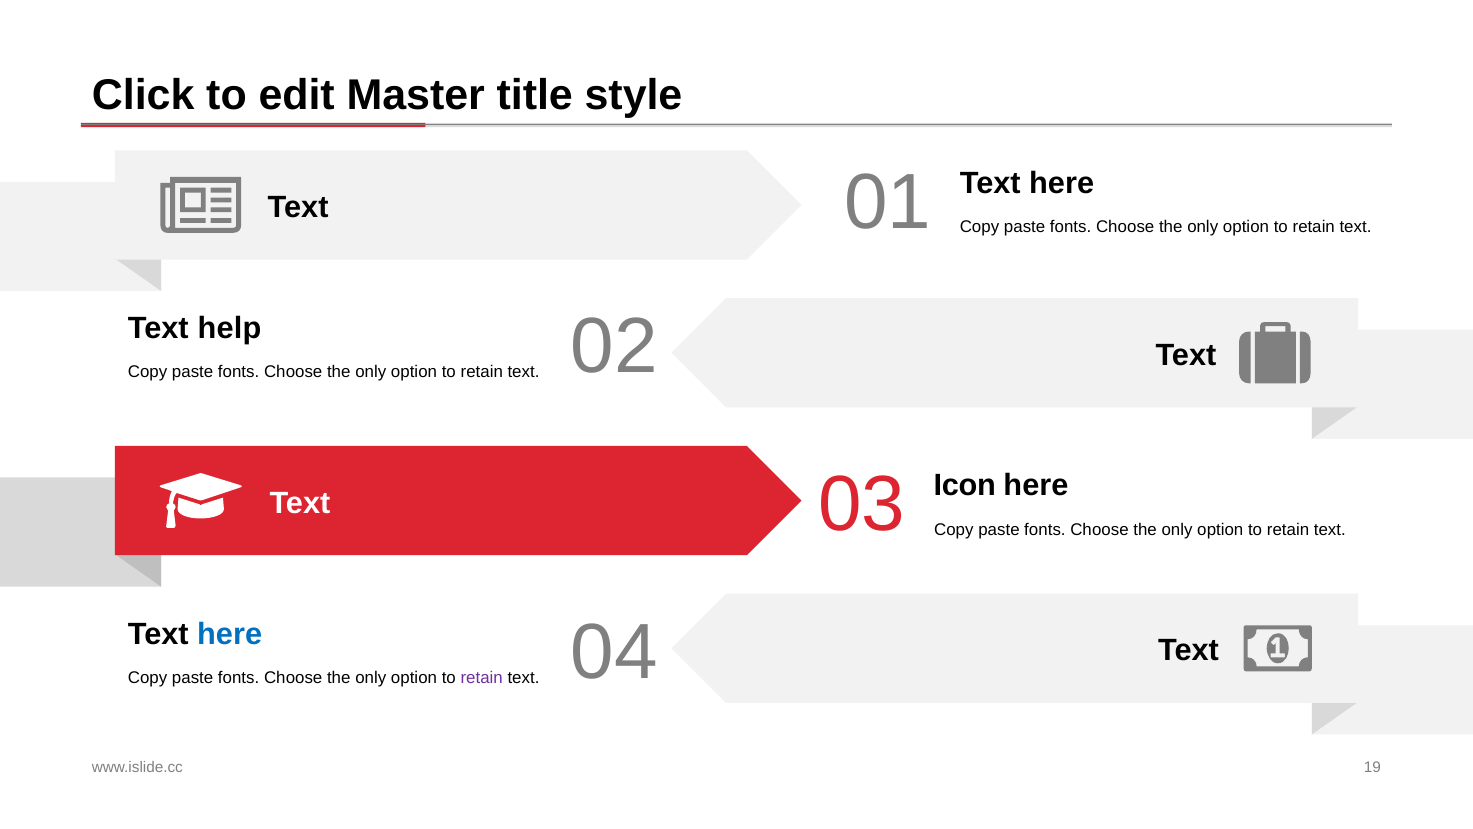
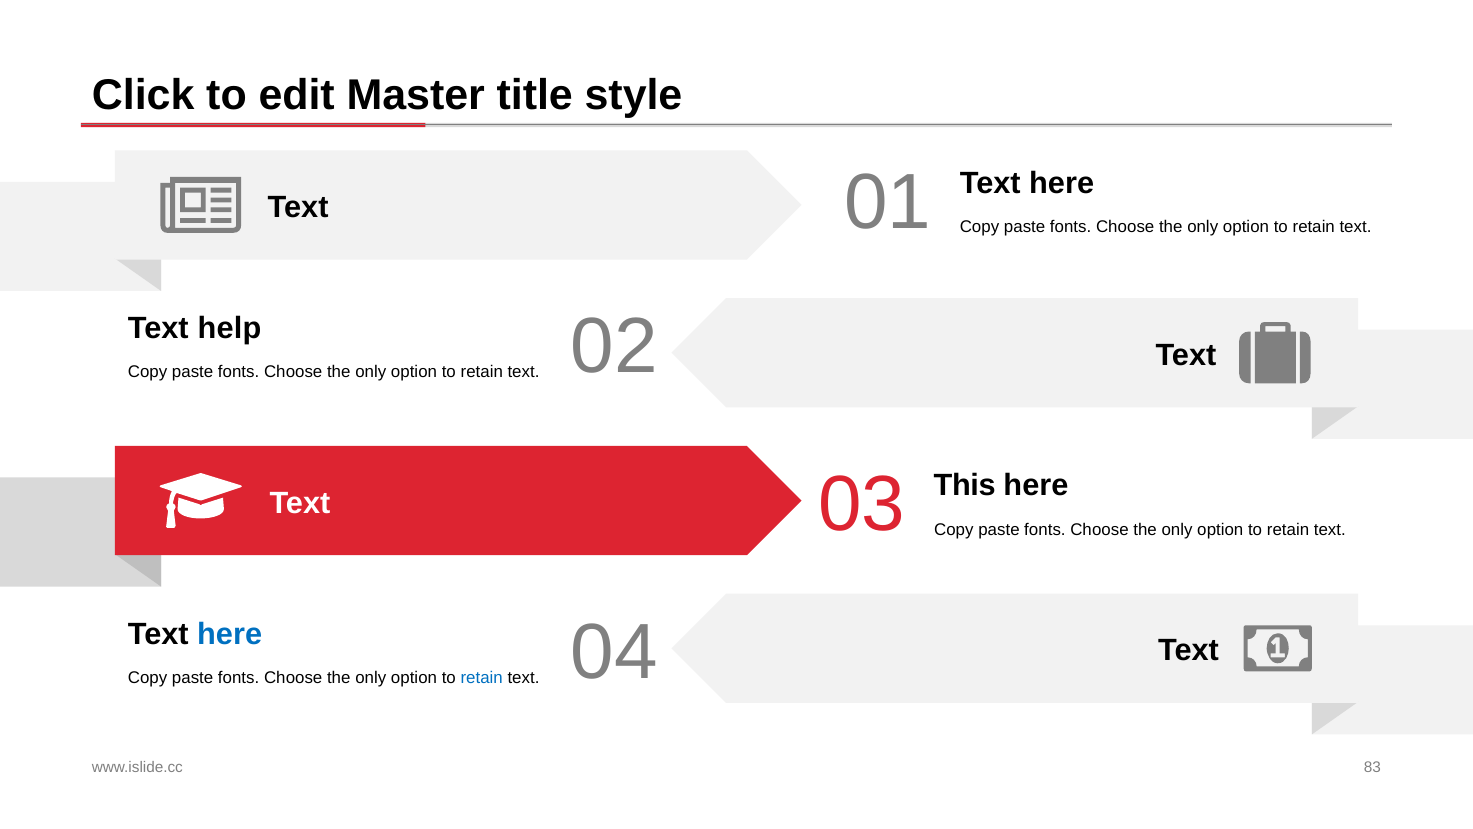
Icon: Icon -> This (965, 485)
retain colour: purple -> blue (482, 677)
19: 19 -> 83 (1372, 767)
